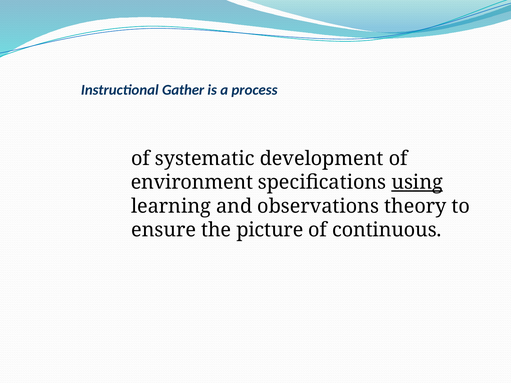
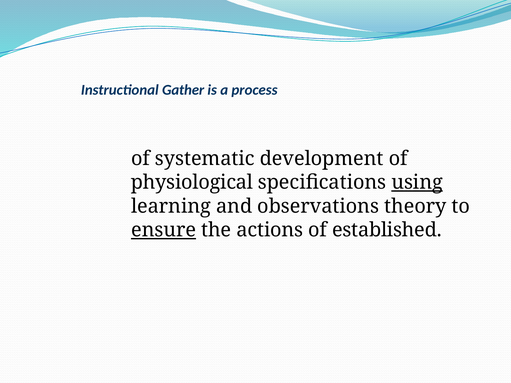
environment: environment -> physiological (192, 183)
ensure underline: none -> present (164, 230)
picture: picture -> actions (270, 230)
continuous: continuous -> established (387, 230)
